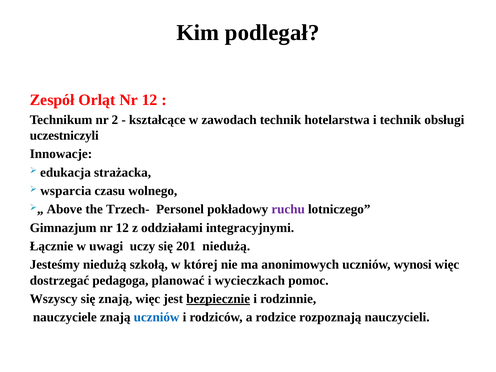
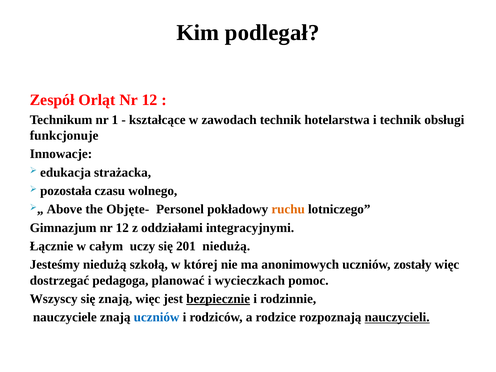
2: 2 -> 1 (115, 120)
uczestniczyli: uczestniczyli -> funkcjonuje (64, 136)
wsparcia: wsparcia -> pozostała (66, 191)
Trzech-: Trzech- -> Objęte- (128, 209)
ruchu colour: purple -> orange (288, 209)
uwagi: uwagi -> całym (106, 246)
wynosi: wynosi -> zostały (413, 265)
nauczycieli underline: none -> present (397, 317)
